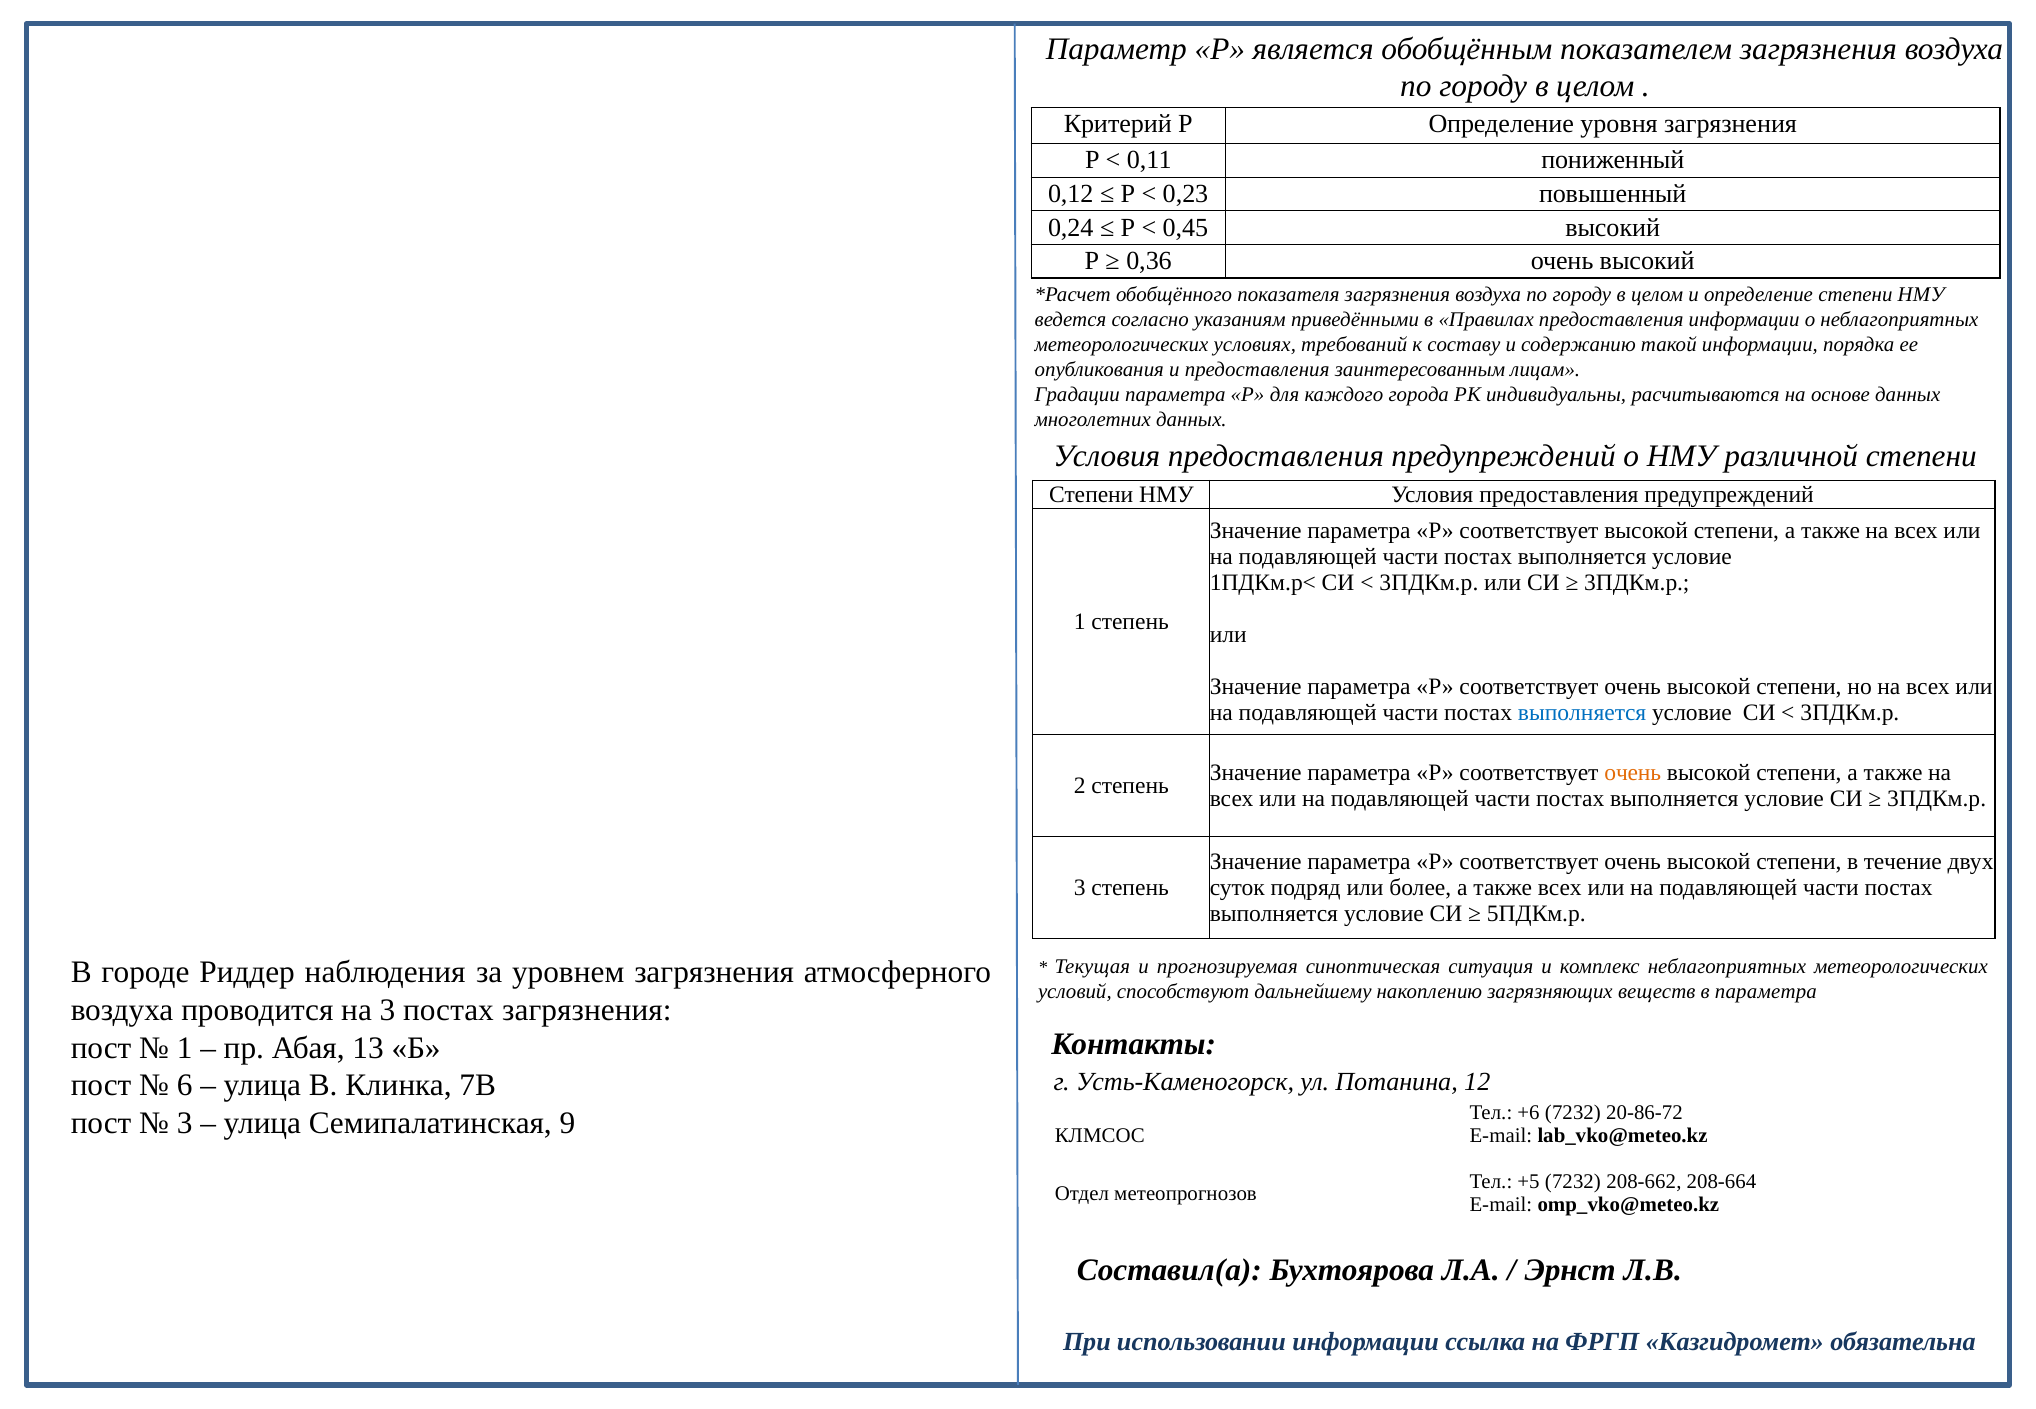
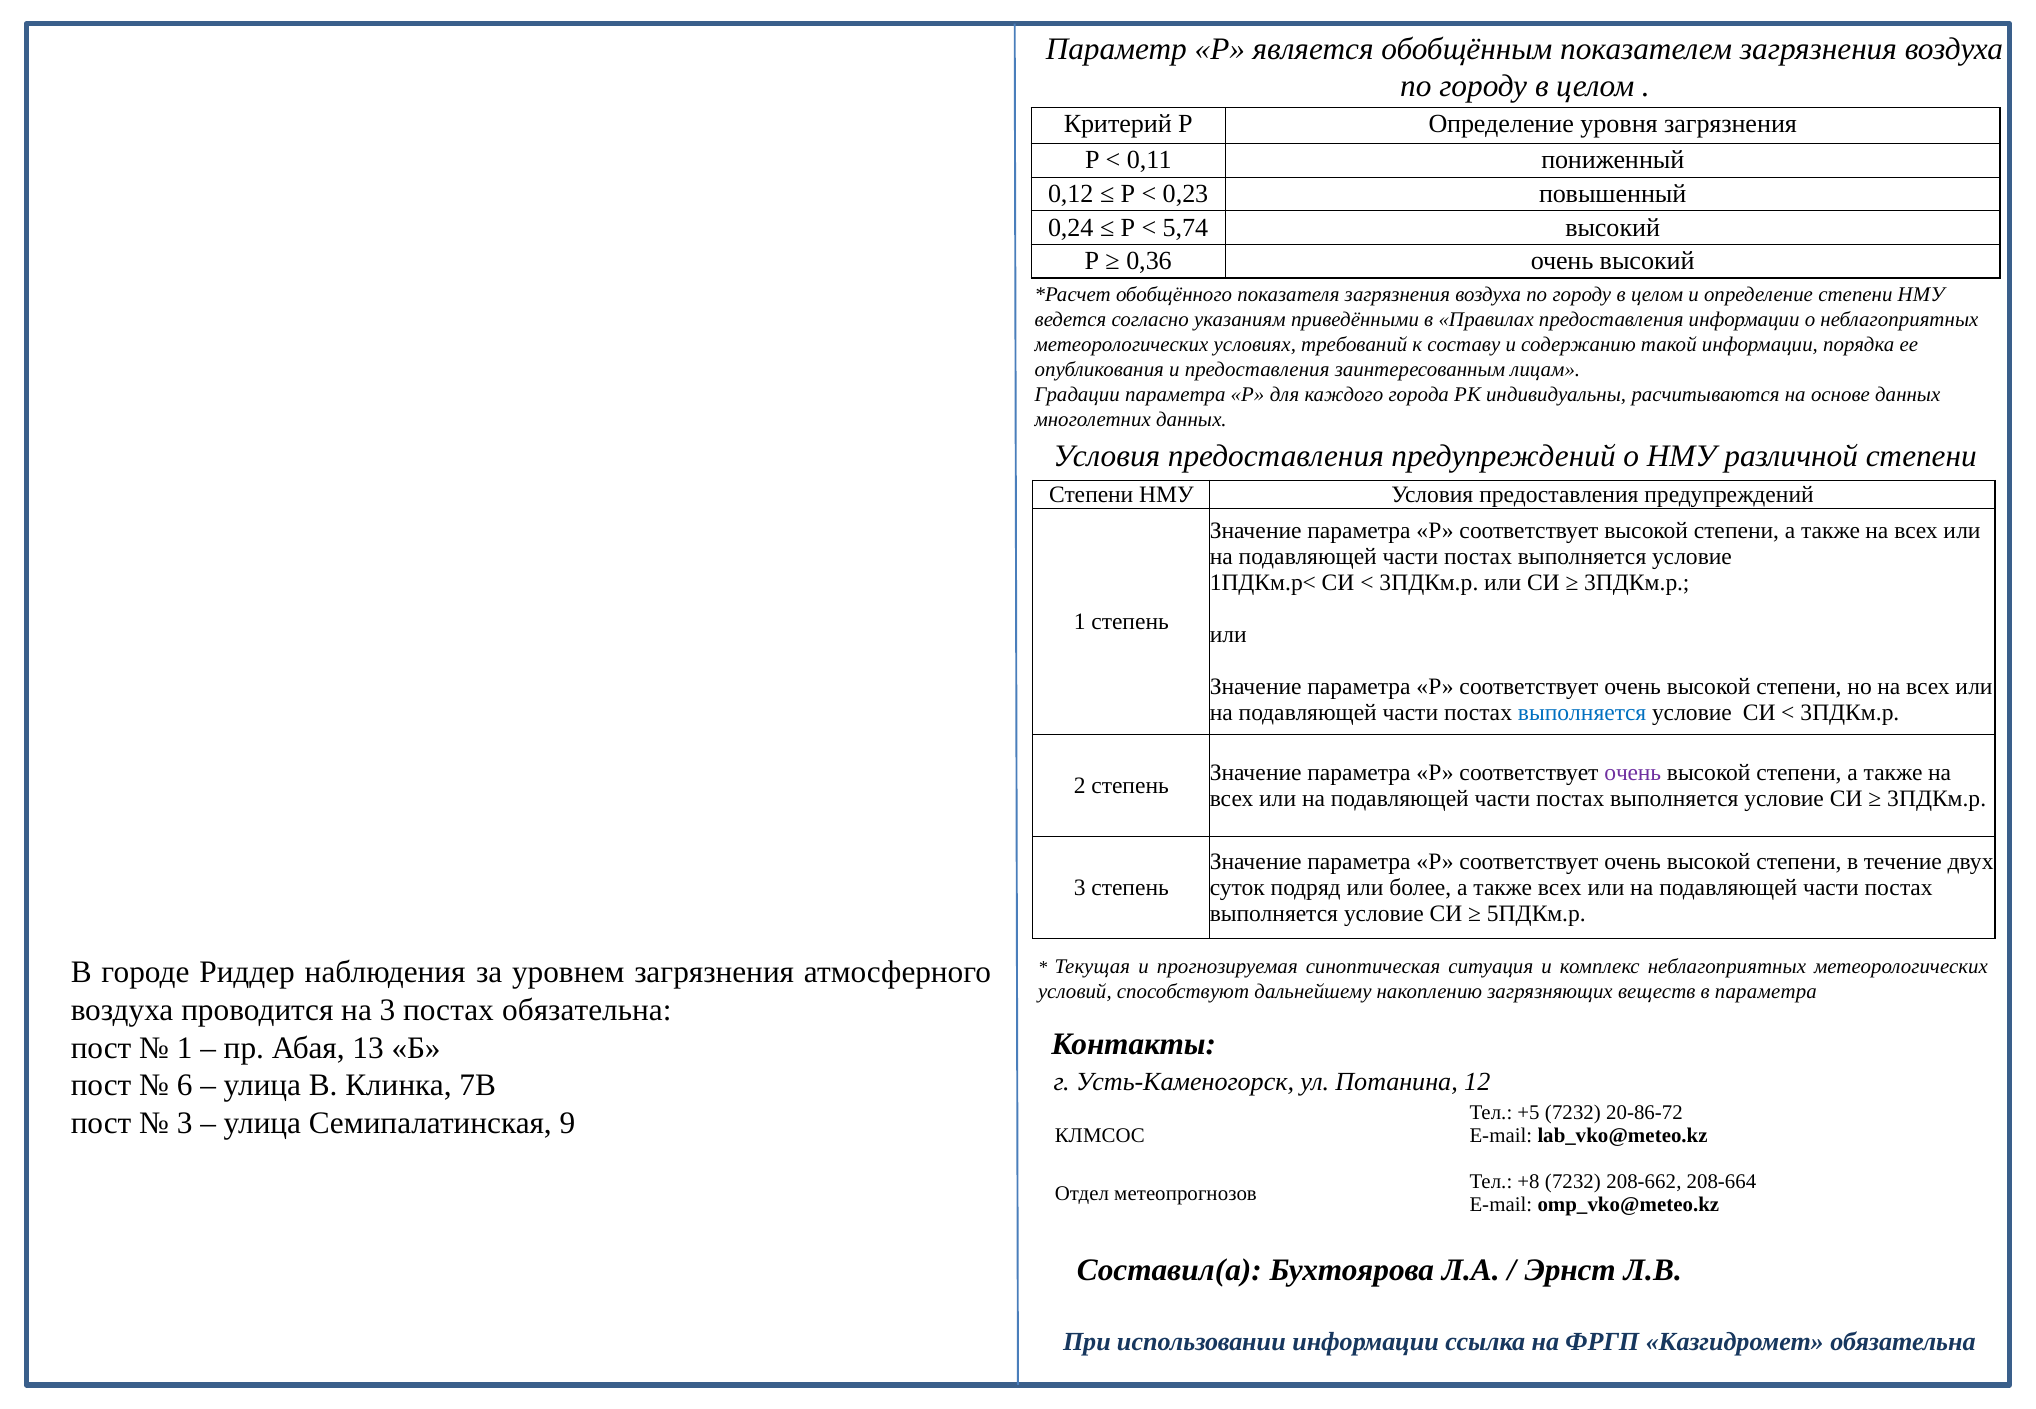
0,45: 0,45 -> 5,74 (1185, 227)
очень colour: orange -> purple (1633, 773)
постах загрязнения: загрязнения -> обязательна (587, 1011)
+6: +6 -> +5 (1529, 1113)
+5: +5 -> +8 (1529, 1182)
